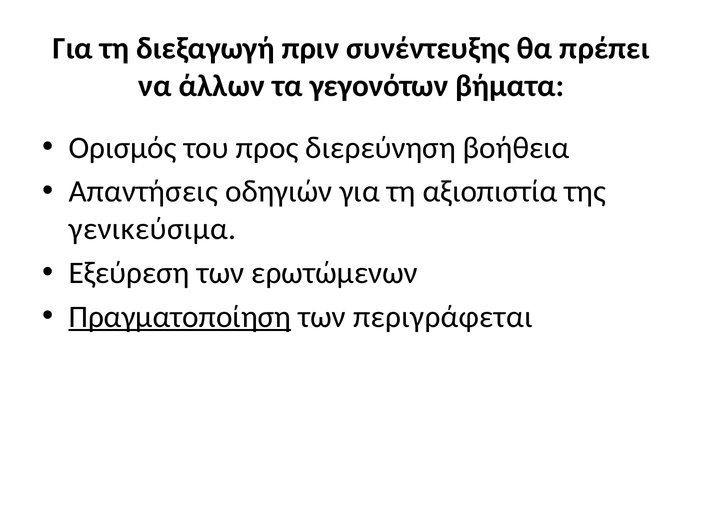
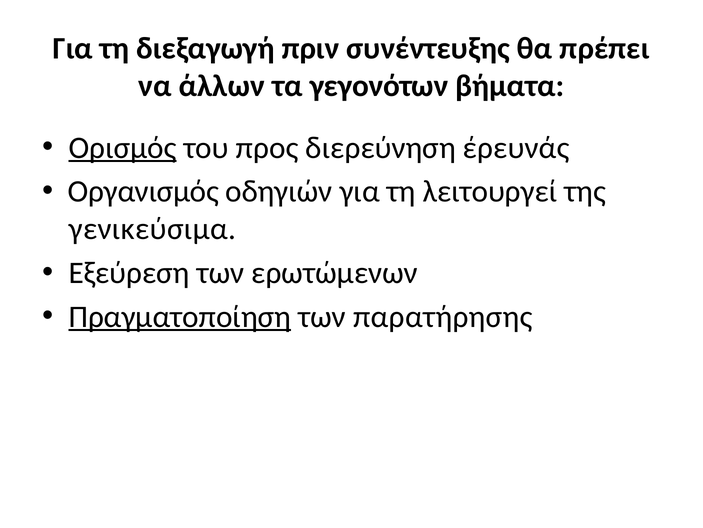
Ορισμός underline: none -> present (123, 147)
βοήθεια: βοήθεια -> έρευνάς (516, 147)
Απαντήσεις: Απαντήσεις -> Οργανισμός (143, 191)
αξιοπιστία: αξιοπιστία -> λειτουργεί (490, 191)
περιγράφεται: περιγράφεται -> παρατήρησης (443, 316)
